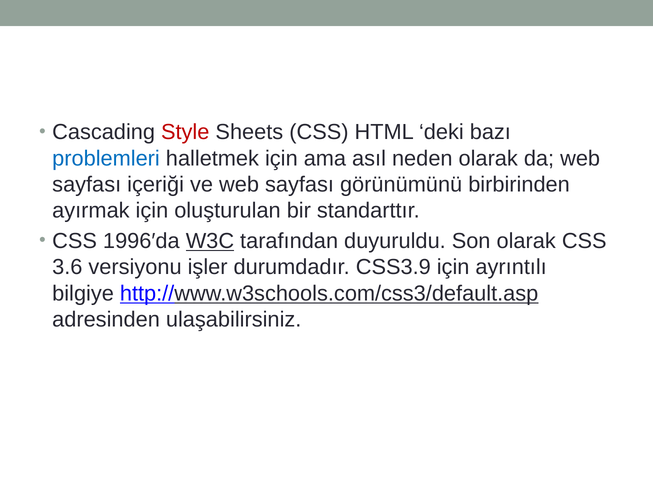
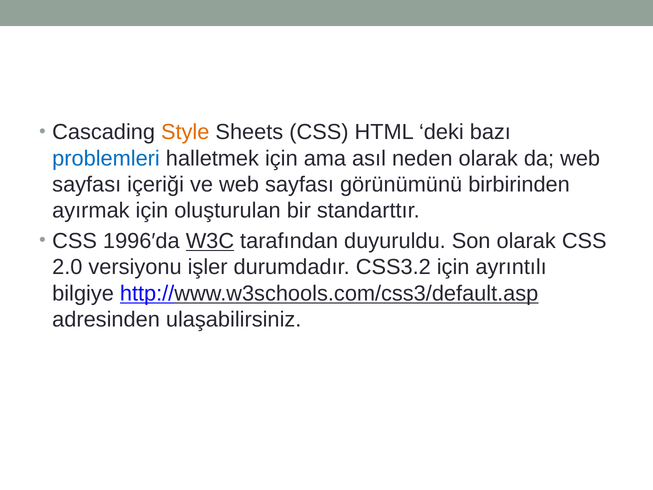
Style colour: red -> orange (185, 132)
3.6: 3.6 -> 2.0 (67, 267)
CSS3.9: CSS3.9 -> CSS3.2 (393, 267)
